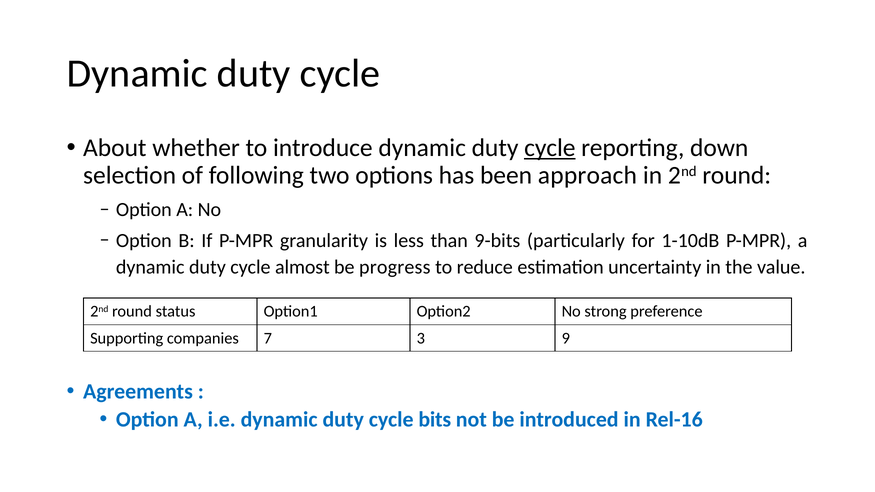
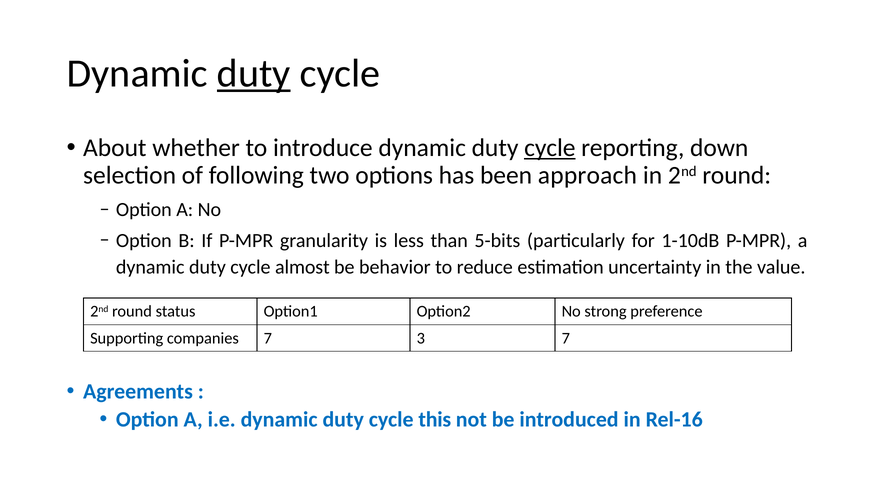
duty underline: none -> present (254, 74)
9-bits: 9-bits -> 5-bits (497, 241)
progress: progress -> behavior (395, 267)
3 9: 9 -> 7 (566, 338)
bits: bits -> this (435, 420)
